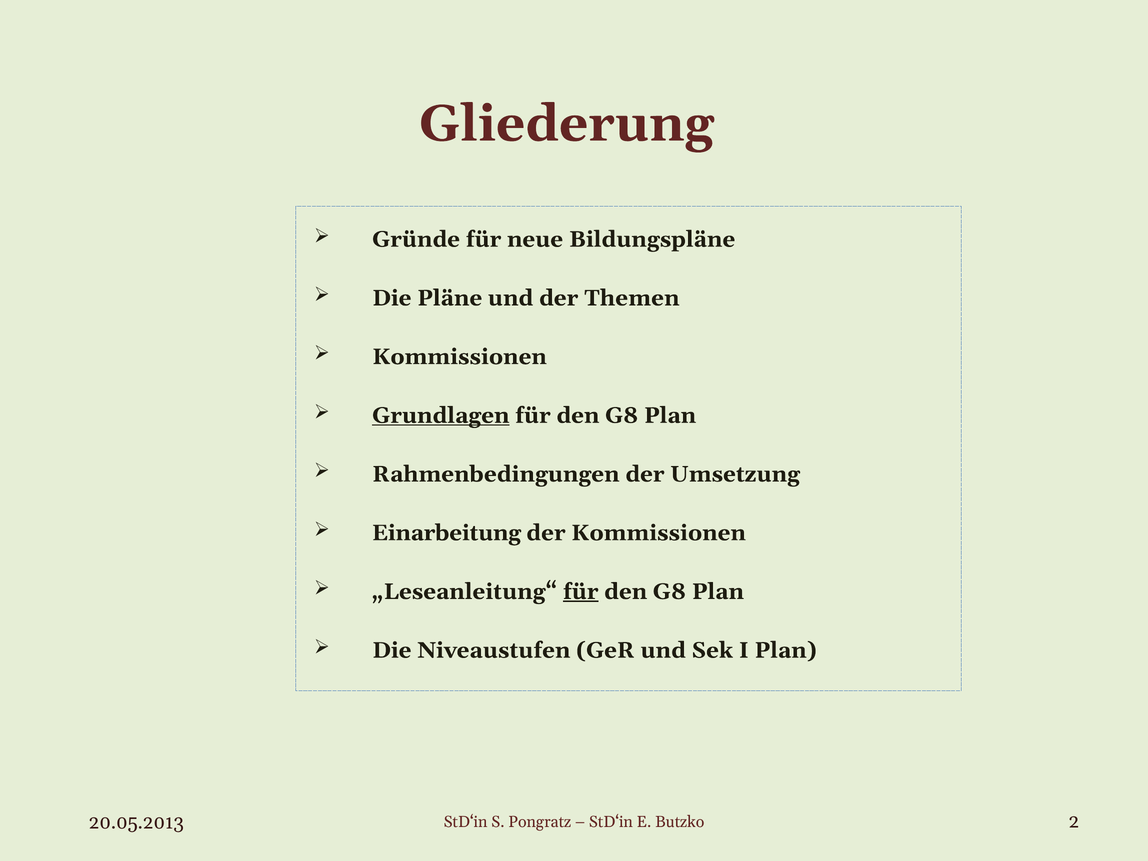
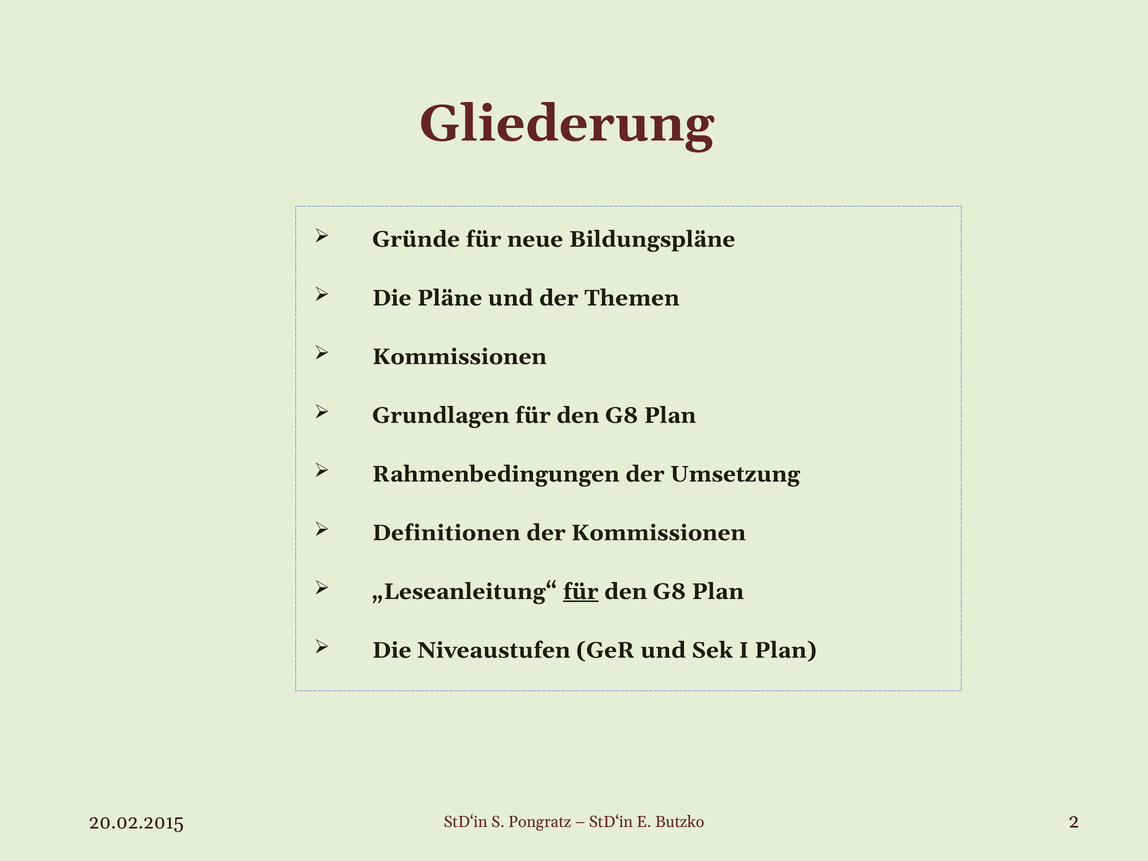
Grundlagen underline: present -> none (441, 415)
Einarbeitung: Einarbeitung -> Definitionen (446, 533)
20.05.2013: 20.05.2013 -> 20.02.2015 (136, 822)
